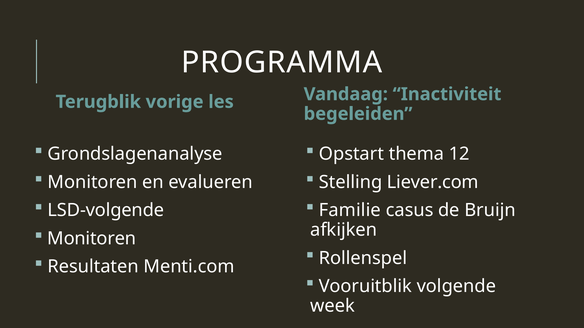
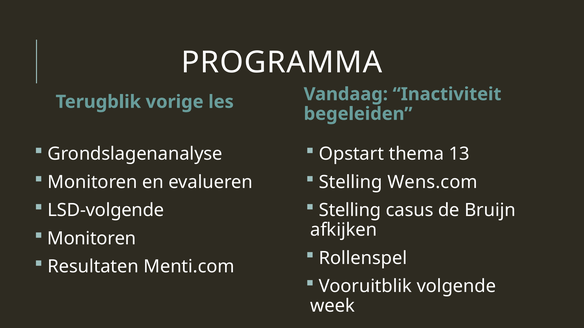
12: 12 -> 13 (459, 154)
Liever.com: Liever.com -> Wens.com (433, 182)
Familie: Familie -> Stelling (350, 211)
